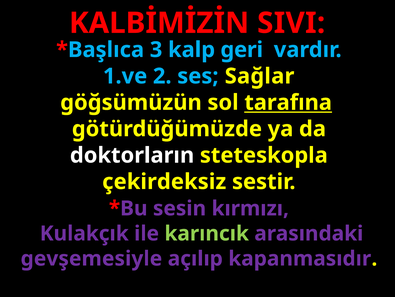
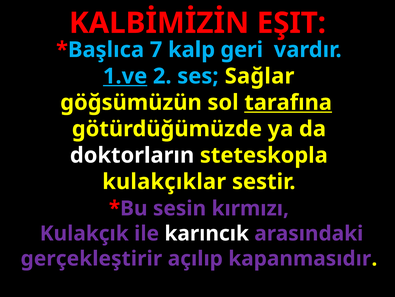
SIVI: SIVI -> EŞIT (291, 23)
3: 3 -> 7 (156, 50)
1.ve underline: none -> present (125, 76)
çekirdeksiz: çekirdeksiz -> kulakçıklar (164, 181)
karıncık colour: light green -> white (207, 233)
gevşemesiyle: gevşemesiyle -> gerçekleştirir (91, 258)
